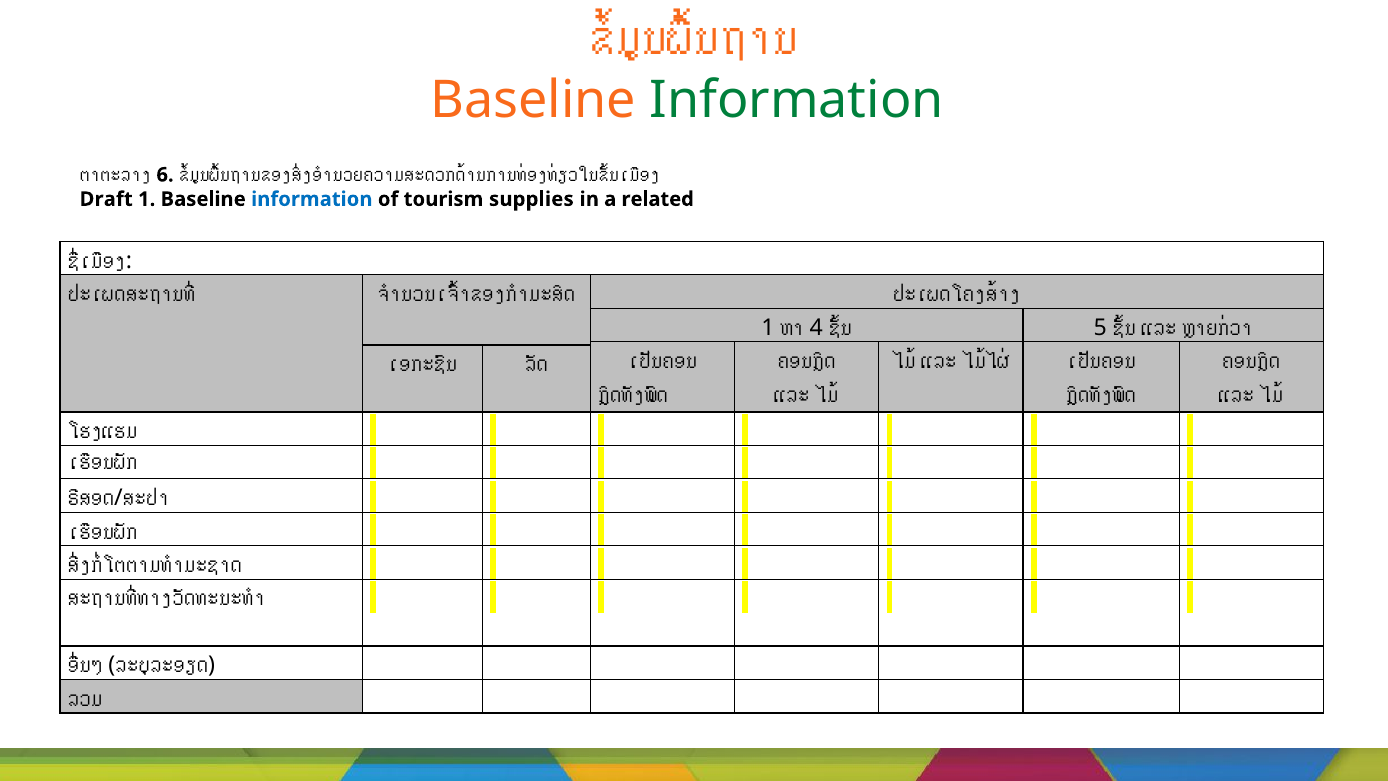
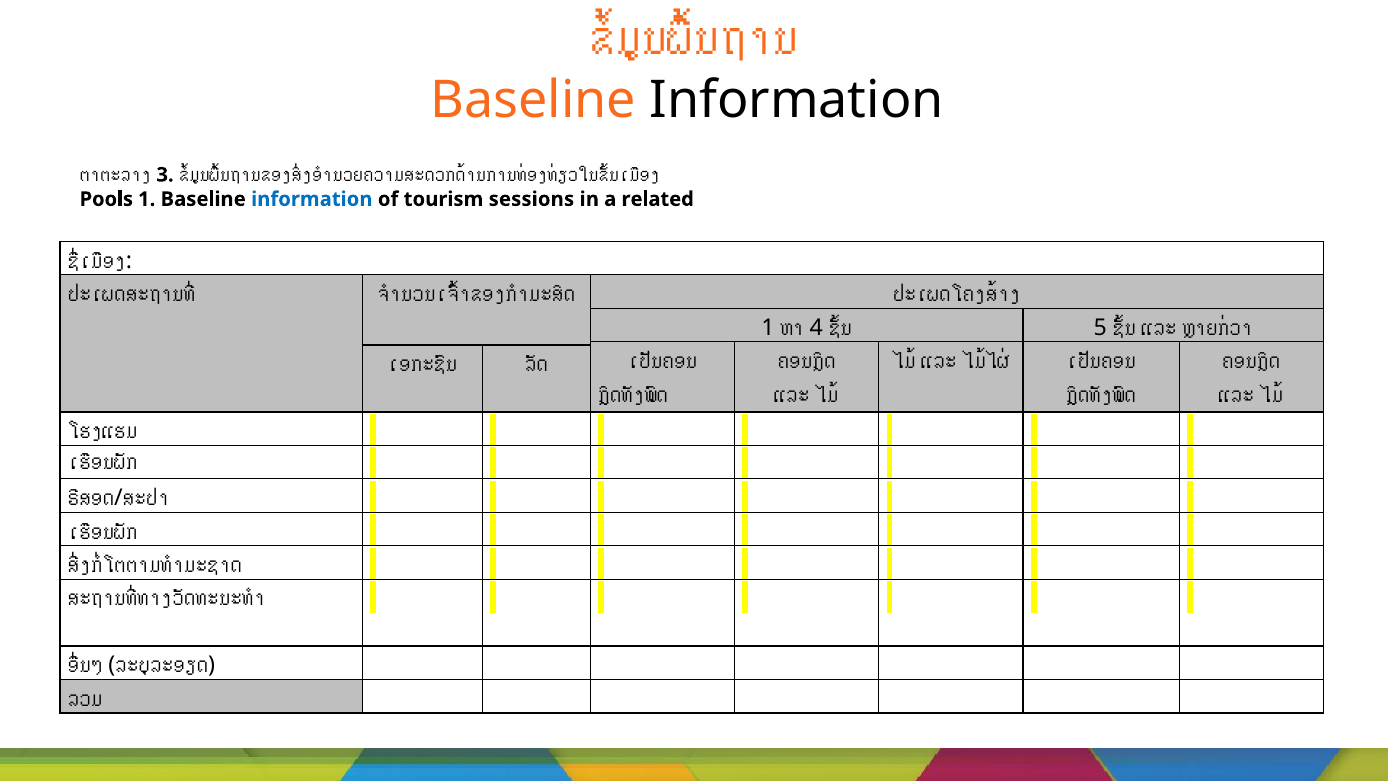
Information colour: green -> black (797, 100)
6: 6 -> 3 (165, 175)
Draft: Draft -> Pools (106, 199)
supplies: supplies -> sessions (531, 199)
